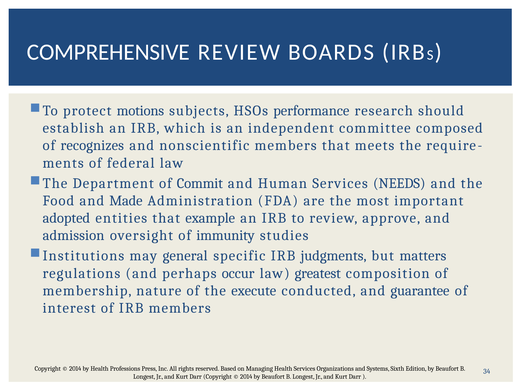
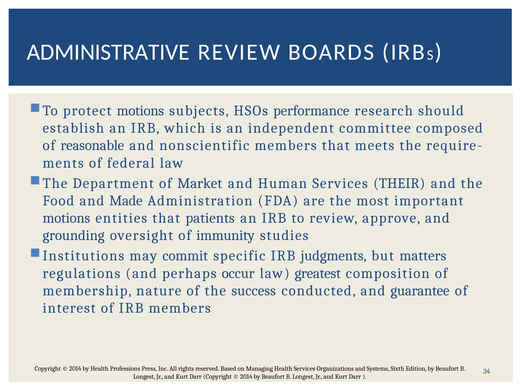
COMPREHENSIVE: COMPREHENSIVE -> ADMINISTRATIVE (108, 52)
recognizes: recognizes -> reasonable (92, 145)
Commit: Commit -> Market (200, 183)
NEEDS: NEEDS -> THEIR (399, 183)
adopted: adopted -> motions (66, 218)
example: example -> patients (210, 218)
admission: admission -> grounding (74, 235)
general: general -> commit (185, 256)
execute: execute -> success (254, 290)
